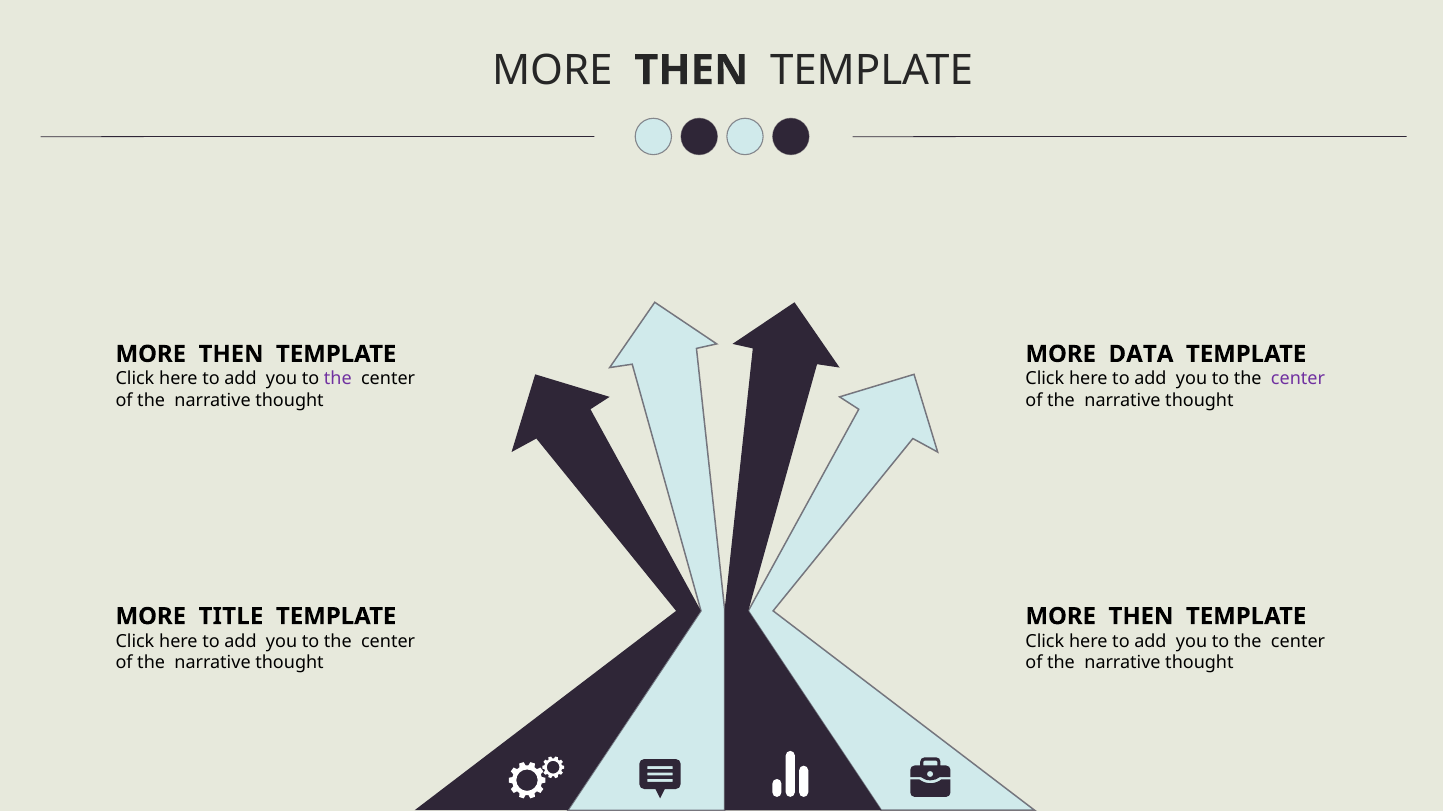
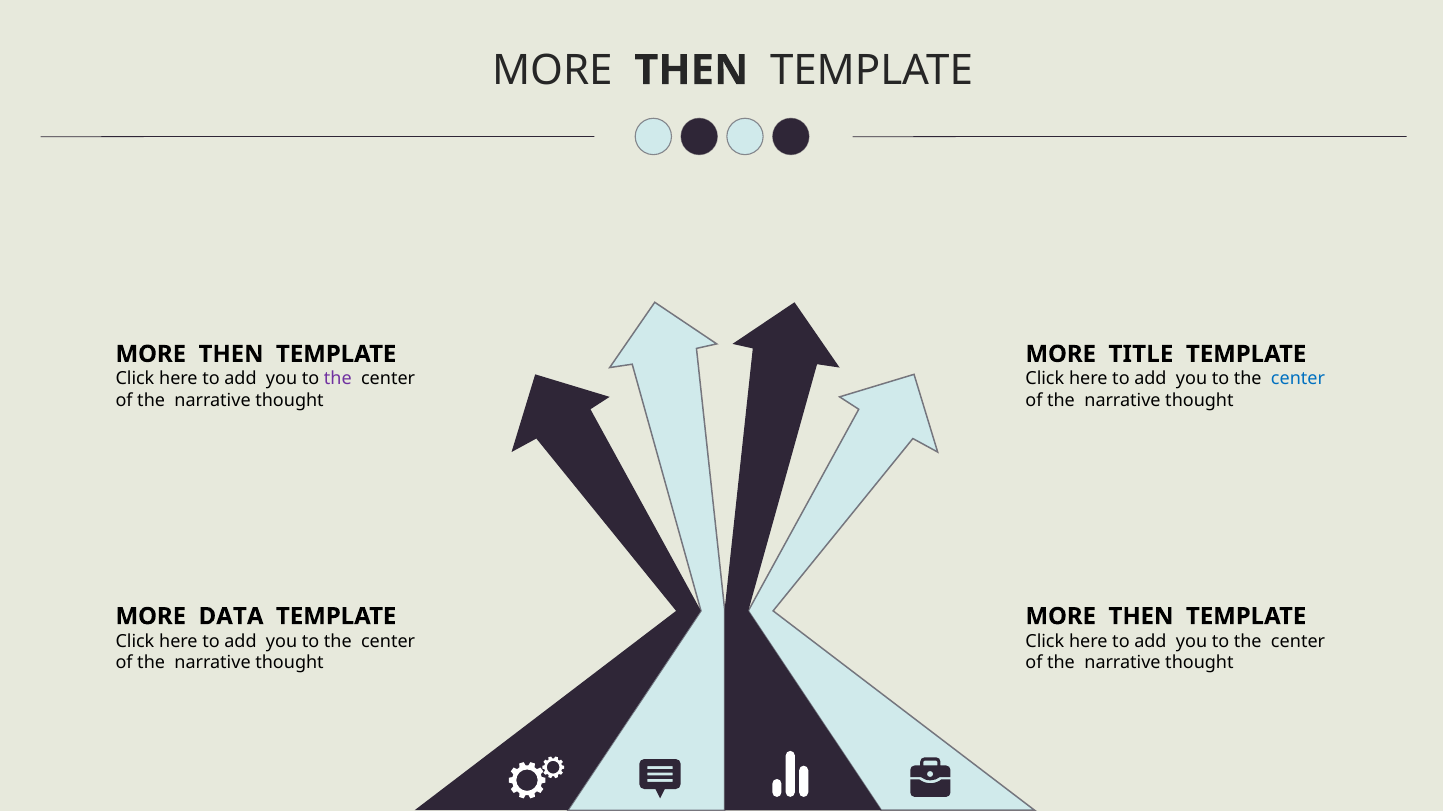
DATA: DATA -> TITLE (1141, 354)
center colour: purple -> blue (1298, 379)
TITLE: TITLE -> DATA (231, 617)
